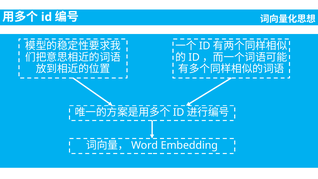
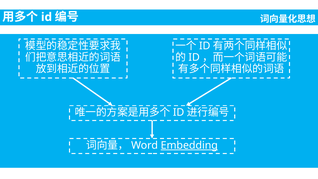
Embedding underline: none -> present (189, 145)
